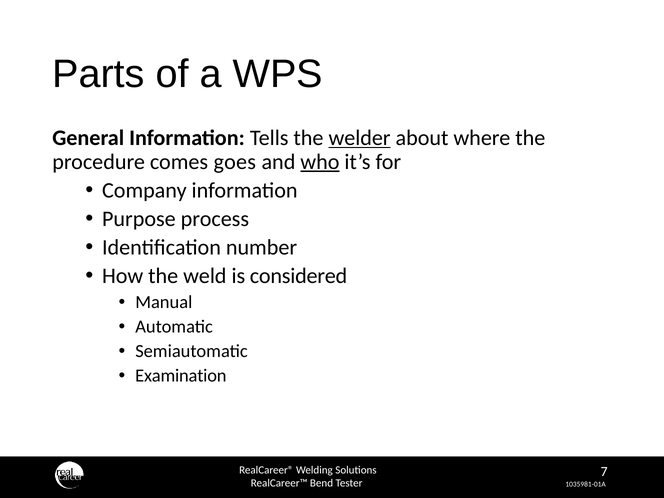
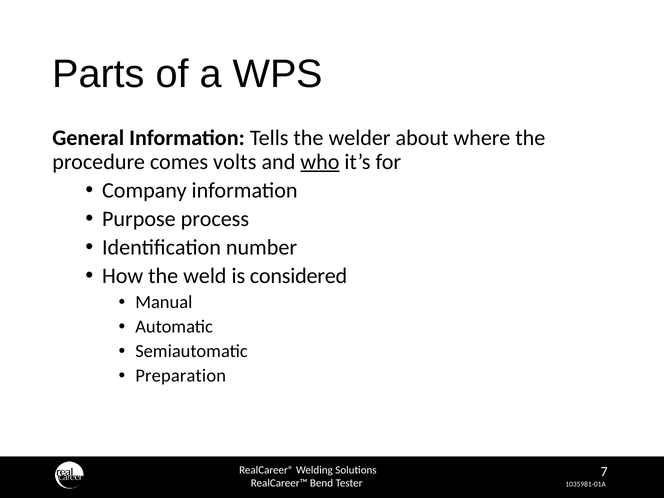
welder underline: present -> none (360, 138)
goes: goes -> volts (235, 162)
Examination: Examination -> Preparation (181, 376)
